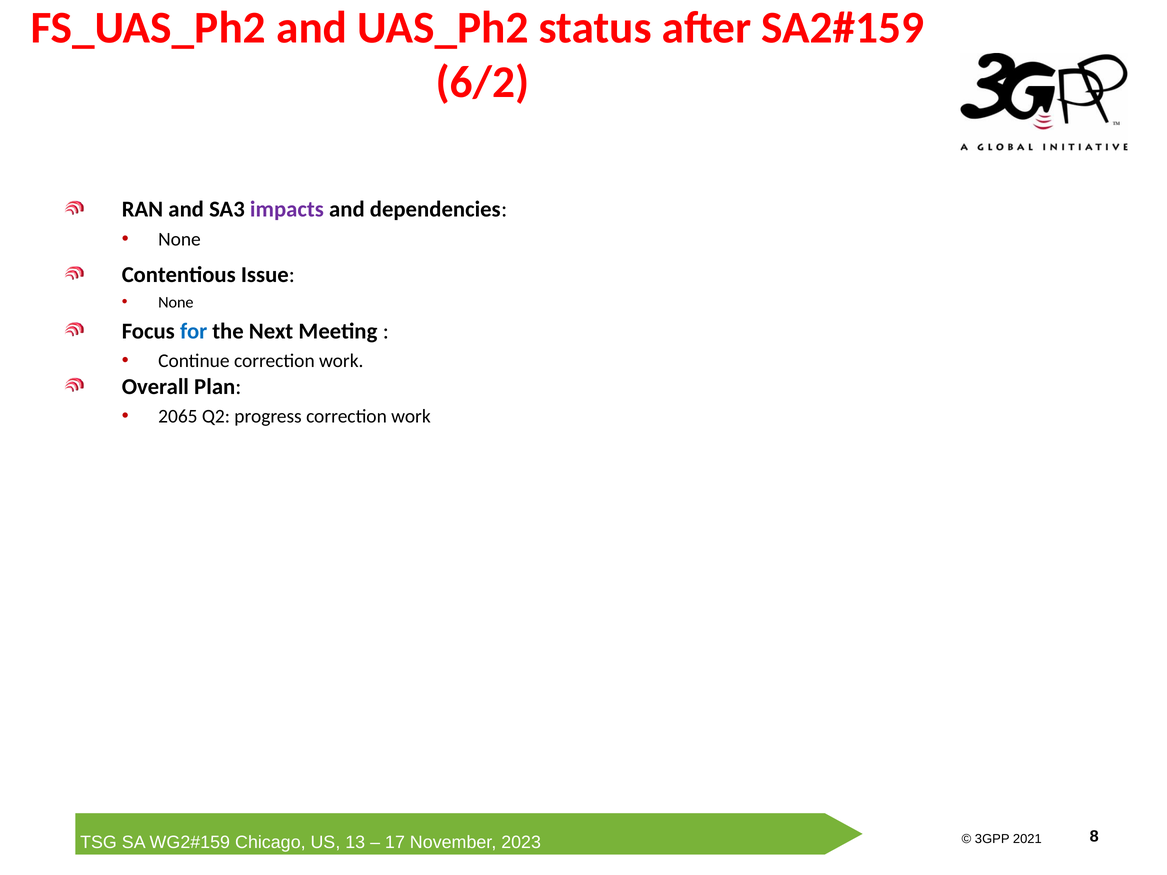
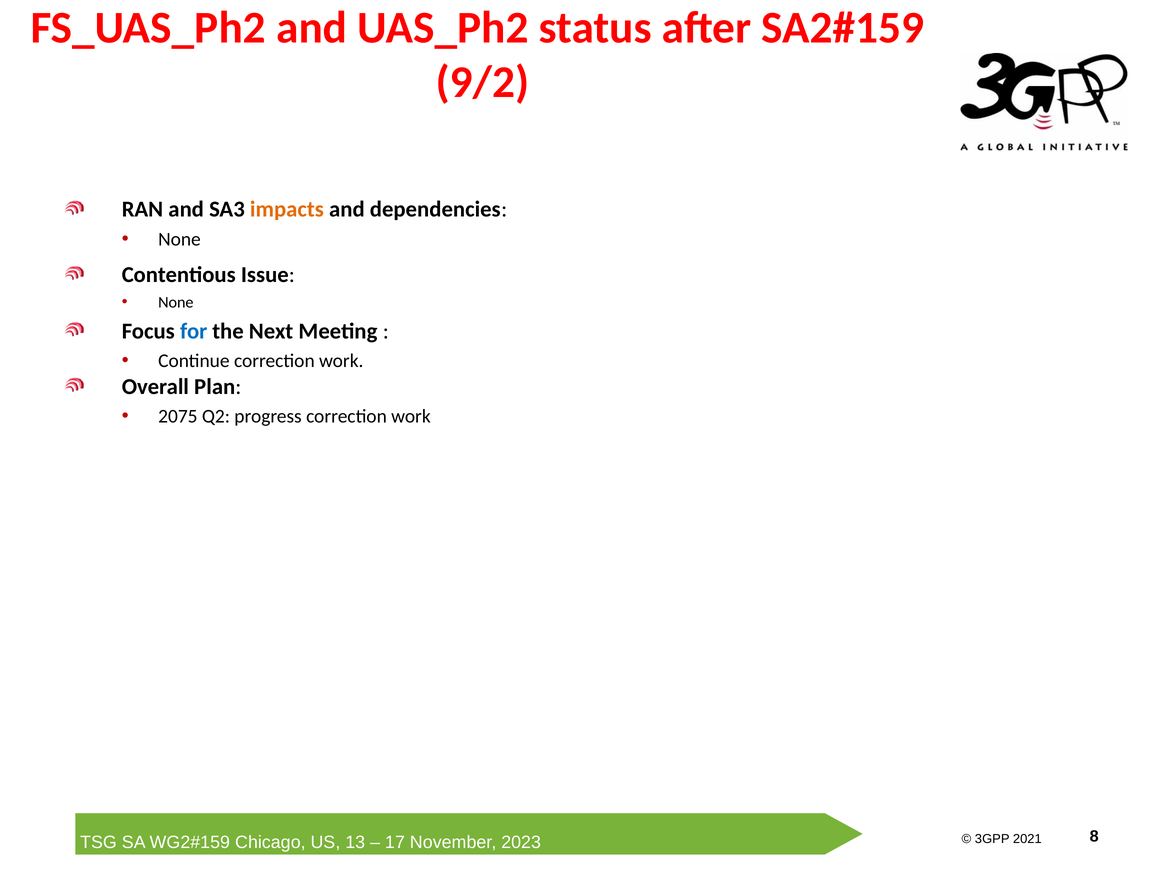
6/2: 6/2 -> 9/2 (482, 82)
impacts colour: purple -> orange (287, 210)
2065: 2065 -> 2075 (178, 417)
